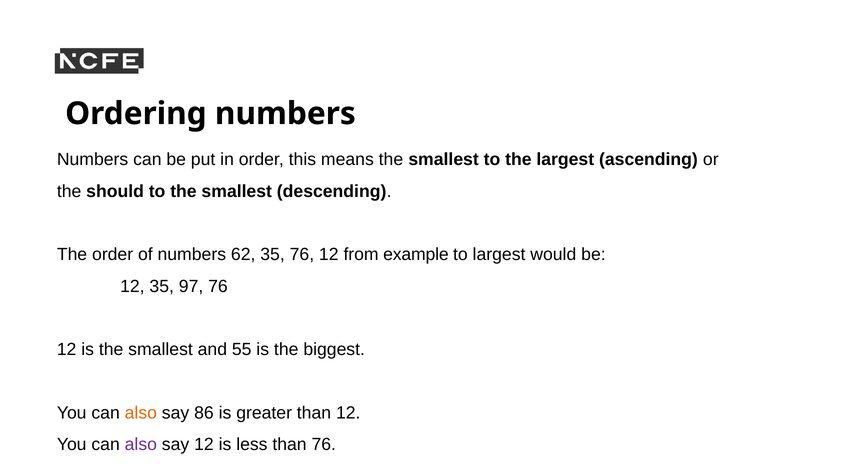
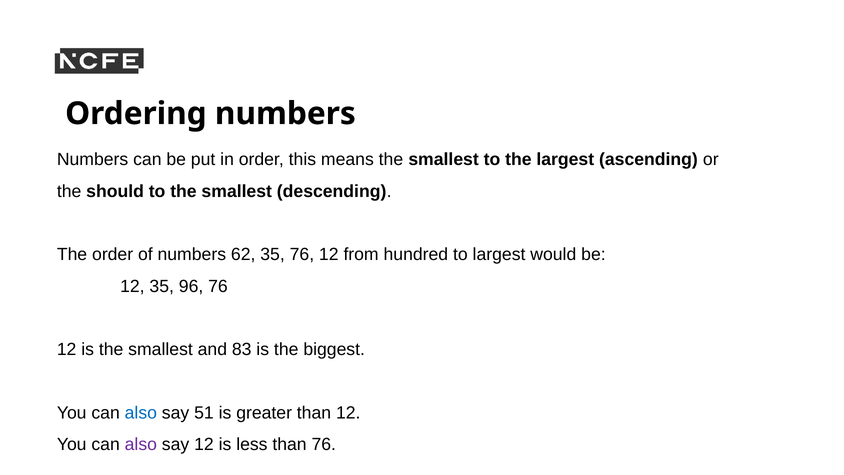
example: example -> hundred (416, 254)
97: 97 -> 96 (191, 286)
55: 55 -> 83 (242, 349)
also colour: orange -> blue (141, 413)
86: 86 -> 51 (204, 413)
